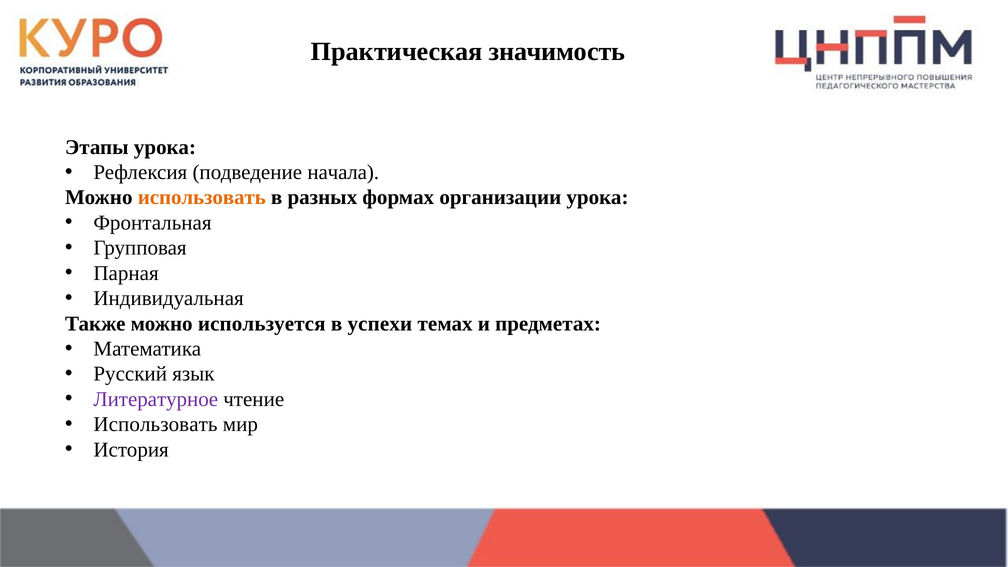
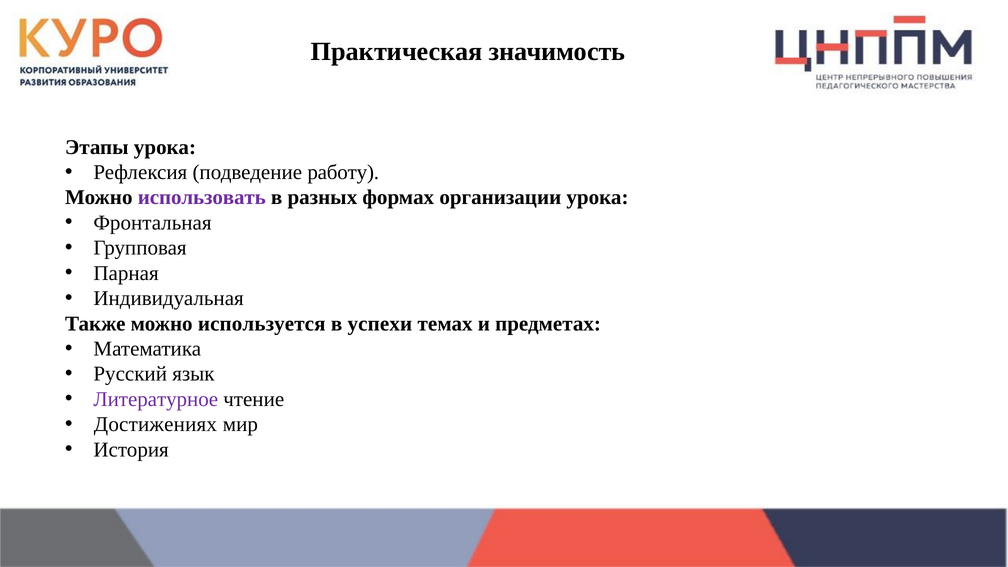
начала: начала -> работу (343, 172)
использовать colour: orange -> purple (202, 198)
Использовать: Использовать -> Достижениях (155, 424)
